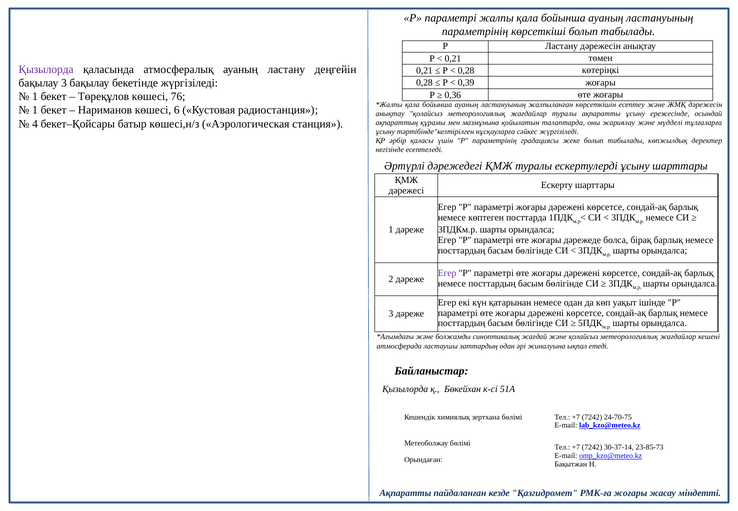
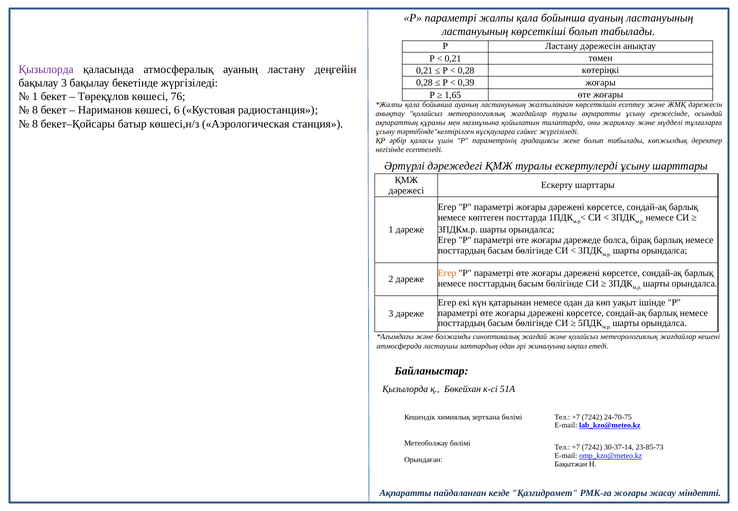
параметрінің: параметрінің -> ластануының (475, 31)
0,36: 0,36 -> 1,65 (453, 95)
1: 1 -> 8 (35, 110)
4: 4 -> 8 (35, 124)
Егер colour: purple -> orange (447, 273)
